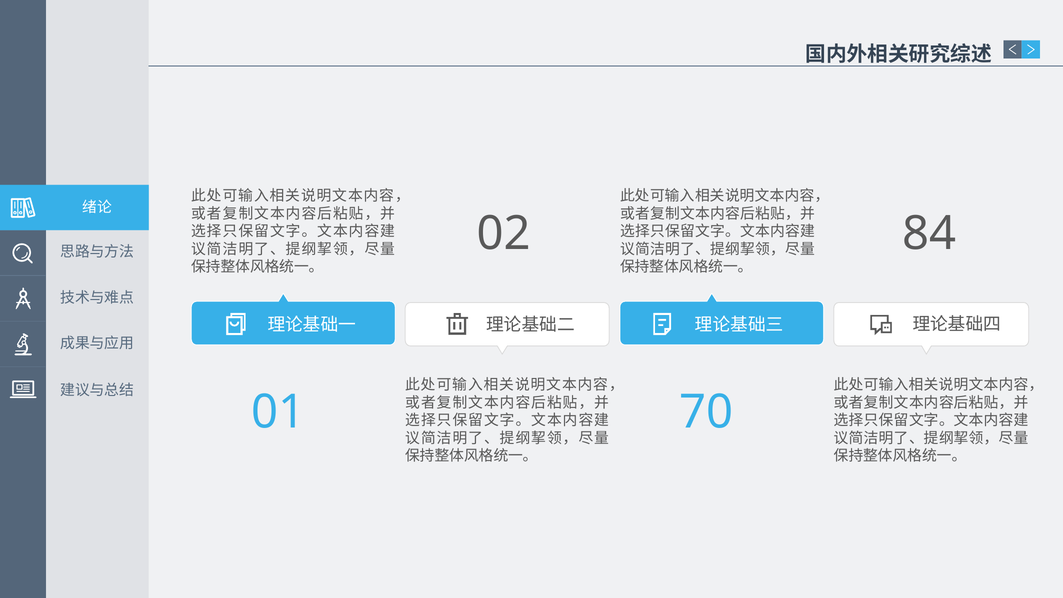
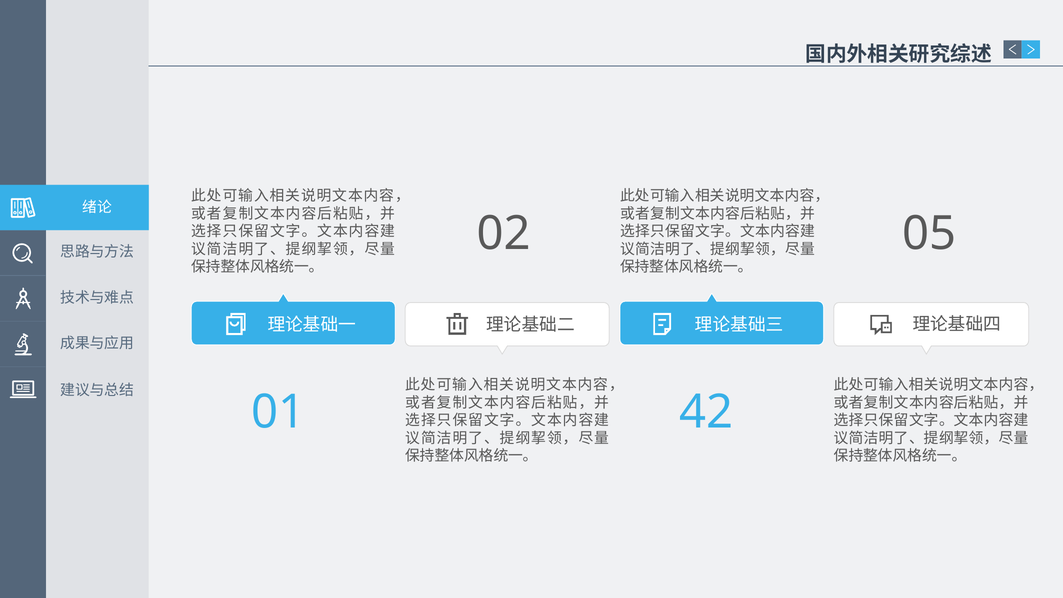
84: 84 -> 05 (929, 234)
70: 70 -> 42 (706, 412)
